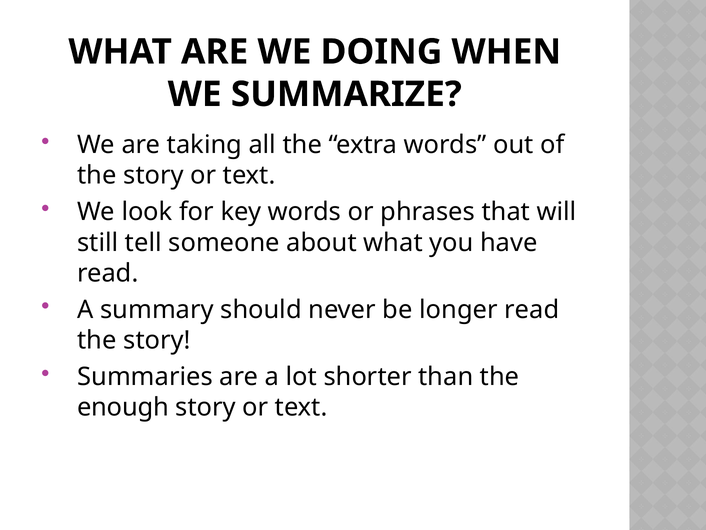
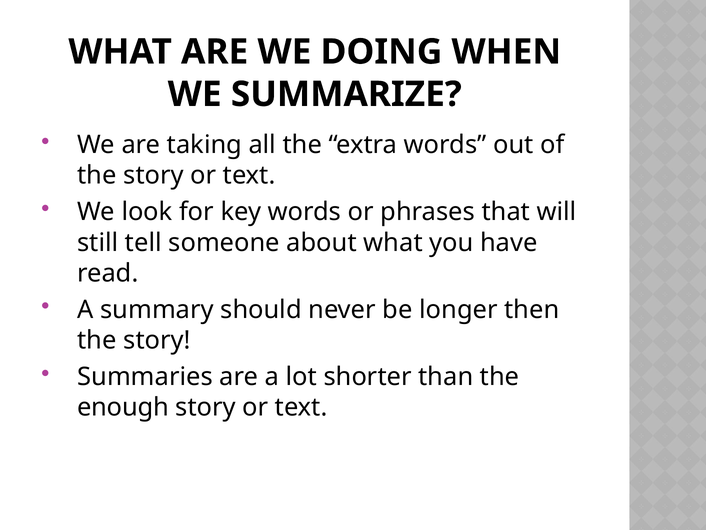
longer read: read -> then (532, 309)
